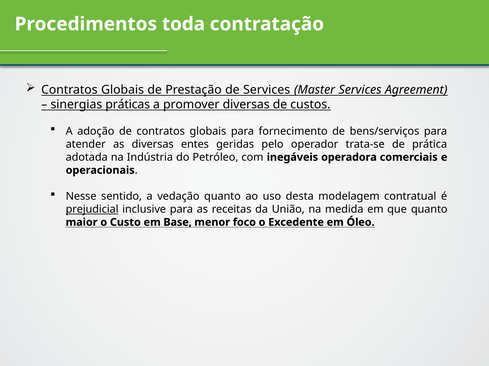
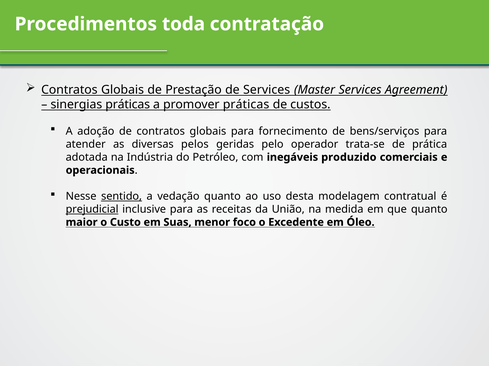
promover diversas: diversas -> práticas (246, 105)
entes: entes -> pelos (195, 144)
operadora: operadora -> produzido (349, 158)
sentido underline: none -> present (122, 197)
Base: Base -> Suas (178, 223)
